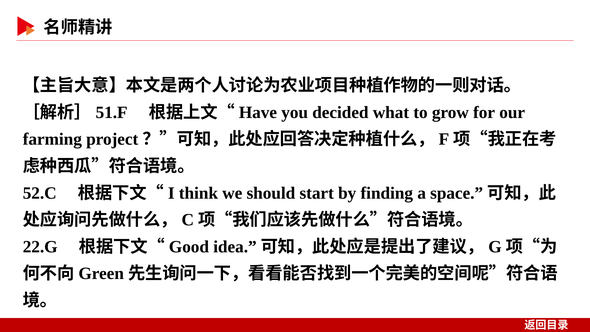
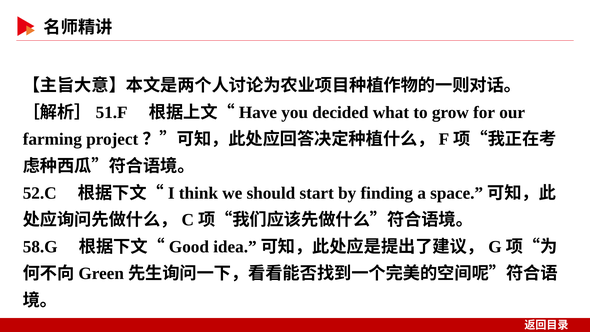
22.G: 22.G -> 58.G (40, 247)
